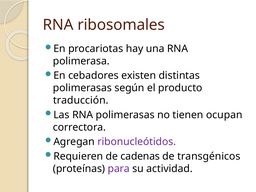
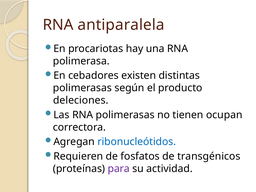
ribosomales: ribosomales -> antiparalela (121, 25)
traducción: traducción -> deleciones (81, 100)
ribonucleótidos colour: purple -> blue (137, 142)
cadenas: cadenas -> fosfatos (140, 156)
